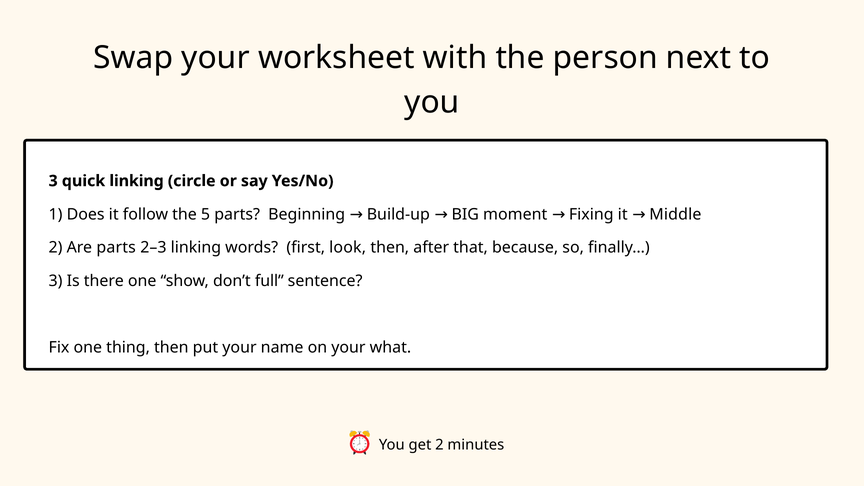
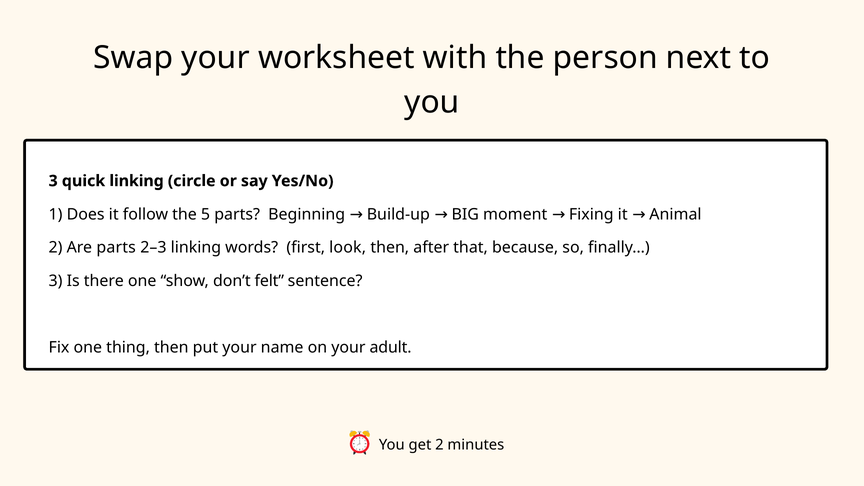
Middle: Middle -> Animal (675, 214)
full: full -> felt (269, 281)
what: what -> adult (391, 348)
